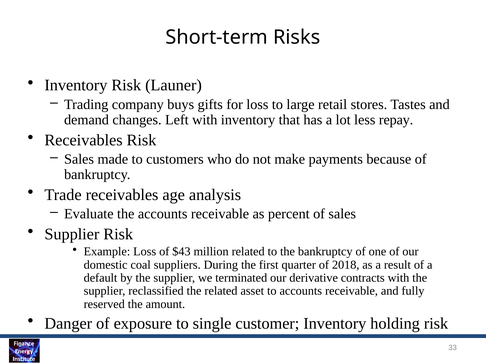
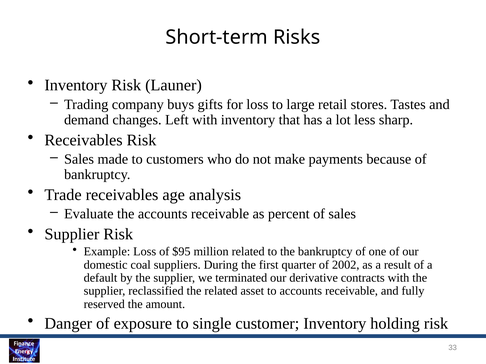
repay: repay -> sharp (396, 120)
$43: $43 -> $95 (181, 252)
2018: 2018 -> 2002 (346, 265)
